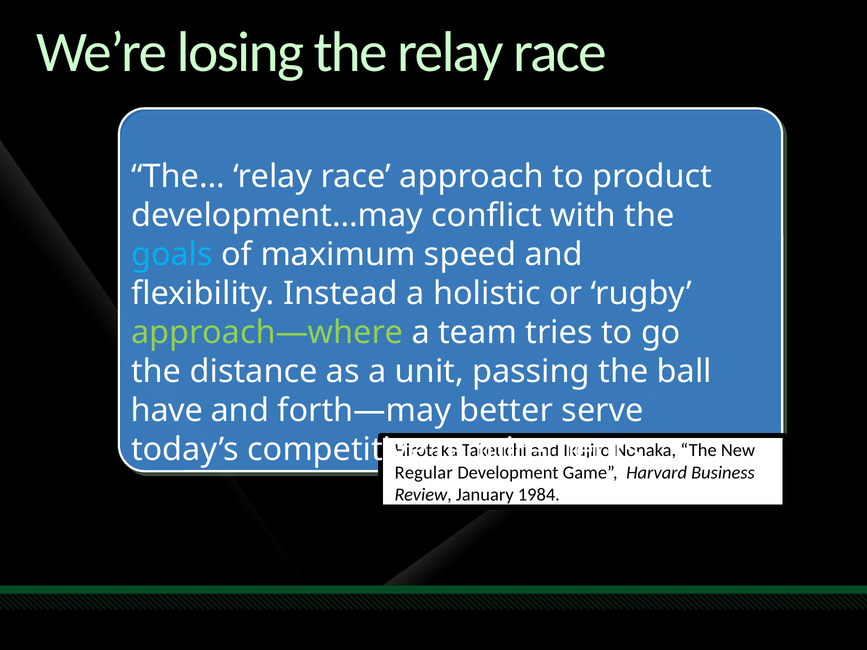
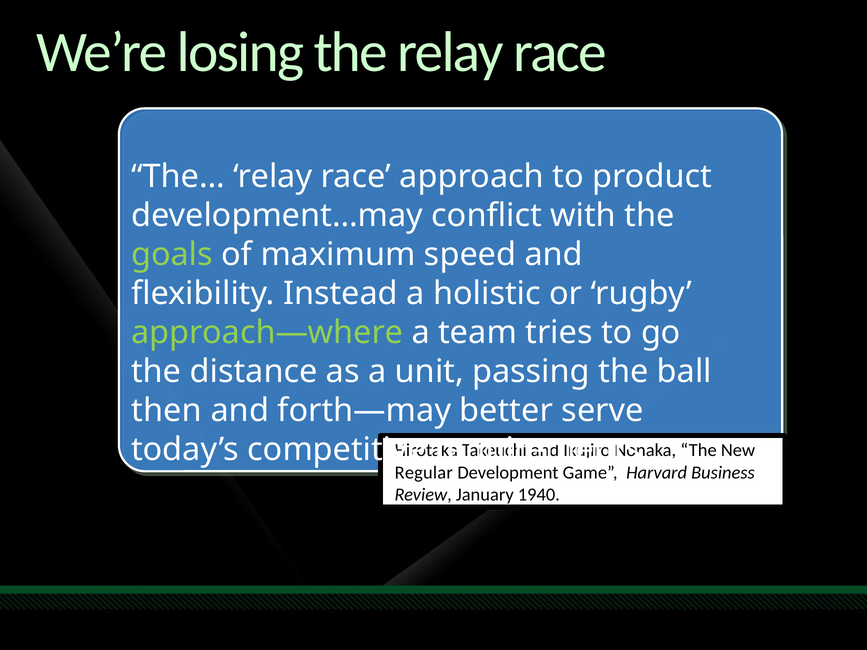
goals colour: light blue -> light green (172, 255)
have: have -> then (167, 411)
1984: 1984 -> 1940 (539, 495)
